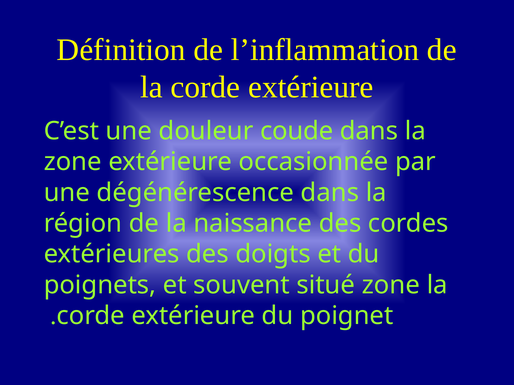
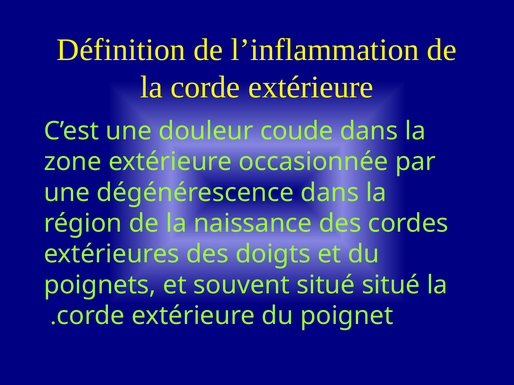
situé zone: zone -> situé (391, 285)
